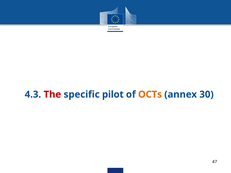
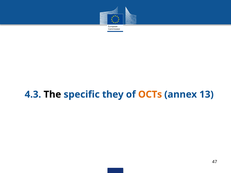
The colour: red -> black (52, 95)
pilot: pilot -> they (113, 95)
30: 30 -> 13 (207, 95)
